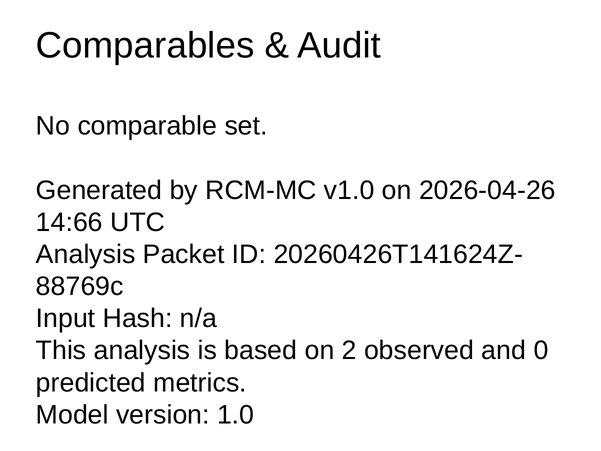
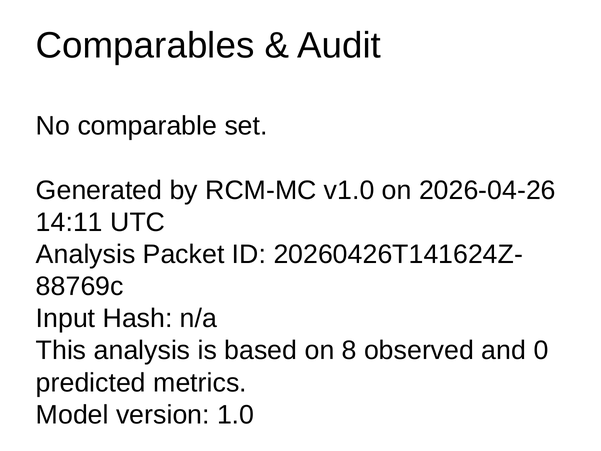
14:66: 14:66 -> 14:11 (69, 222)
2: 2 -> 8 (349, 350)
